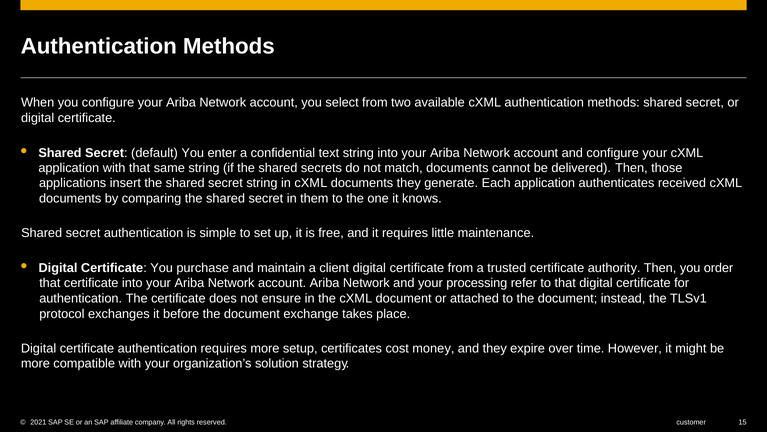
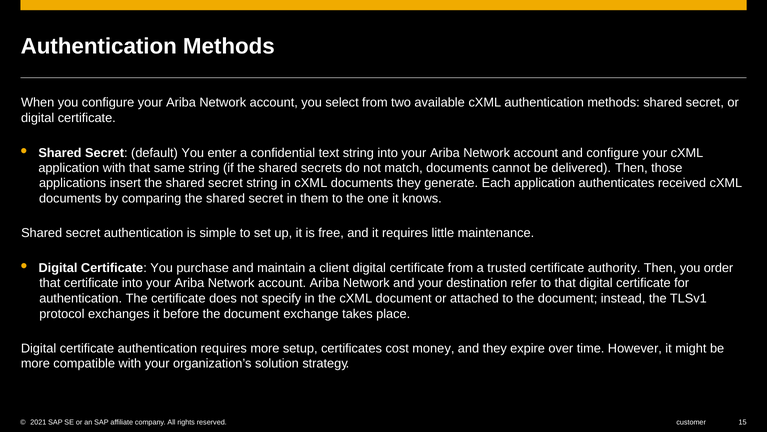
processing: processing -> destination (477, 283)
ensure: ensure -> specify (281, 298)
